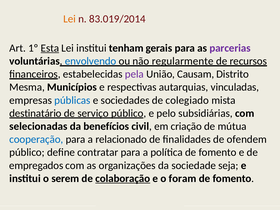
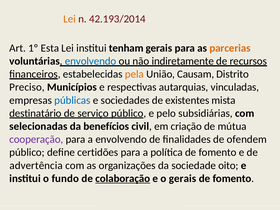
83.019/2014: 83.019/2014 -> 42.193/2014 (117, 19)
Esta underline: present -> none (50, 48)
parcerias colour: purple -> orange (230, 48)
regularmente: regularmente -> indiretamente (183, 61)
pela colour: purple -> orange (134, 74)
Mesma: Mesma -> Preciso (27, 87)
colegiado: colegiado -> existentes (187, 100)
cooperação colour: blue -> purple (36, 139)
a relacionado: relacionado -> envolvendo (121, 139)
contratar: contratar -> certidões (98, 152)
empregados: empregados -> advertência (36, 165)
seja: seja -> oito (228, 165)
serem: serem -> fundo (65, 178)
o foram: foram -> gerais (183, 178)
